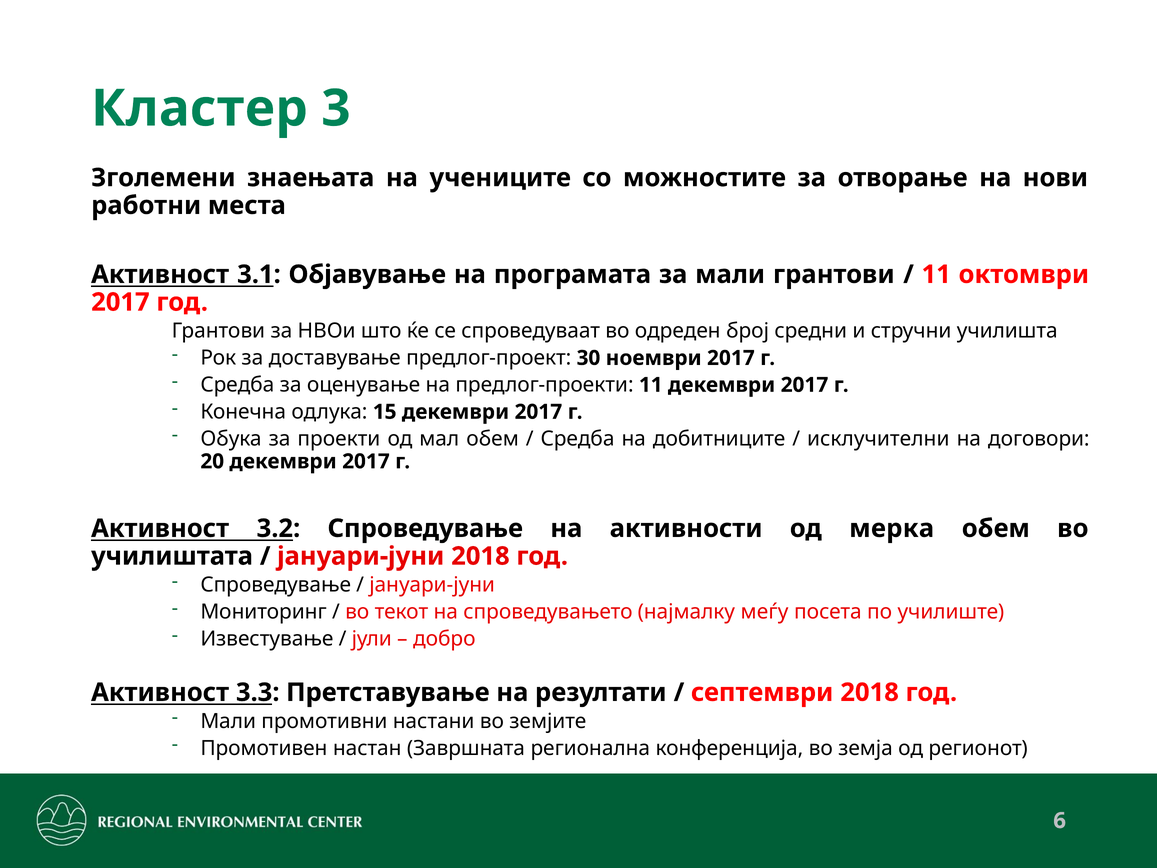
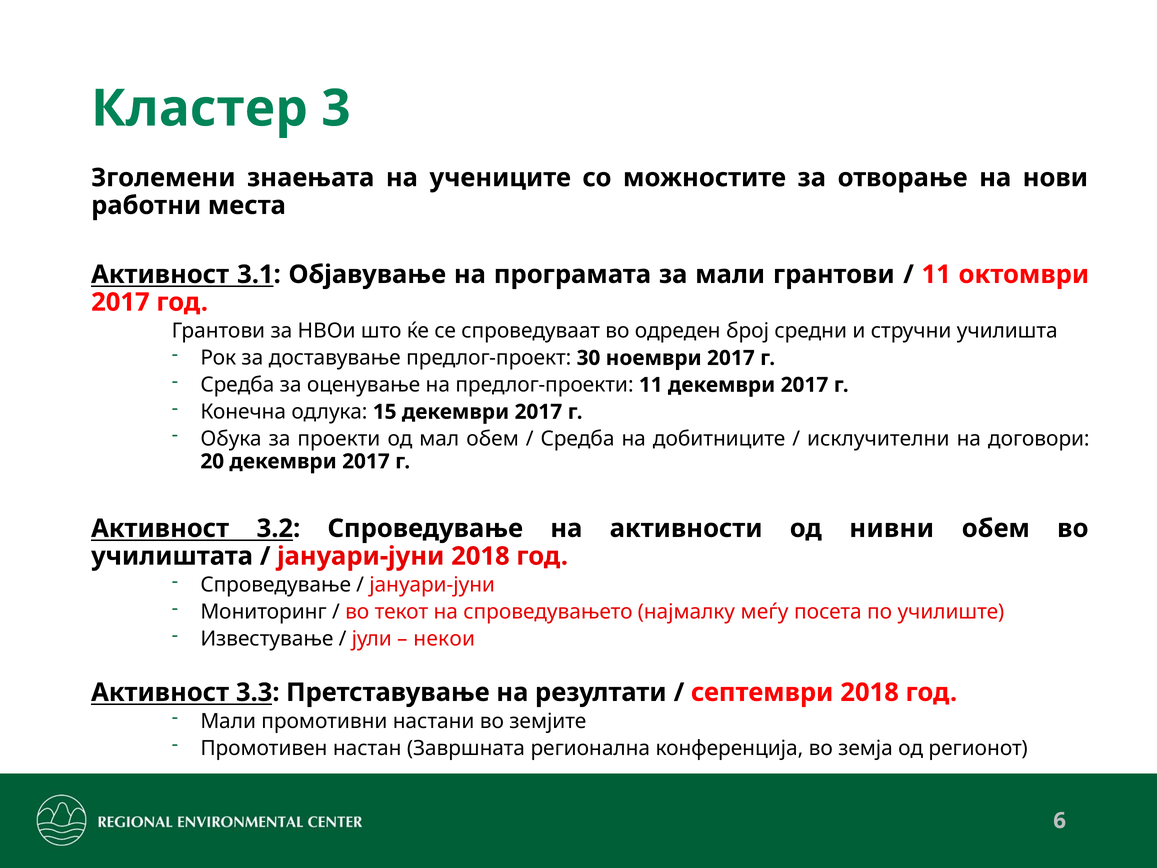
мерка: мерка -> нивни (892, 528)
добро: добро -> некои (444, 639)
